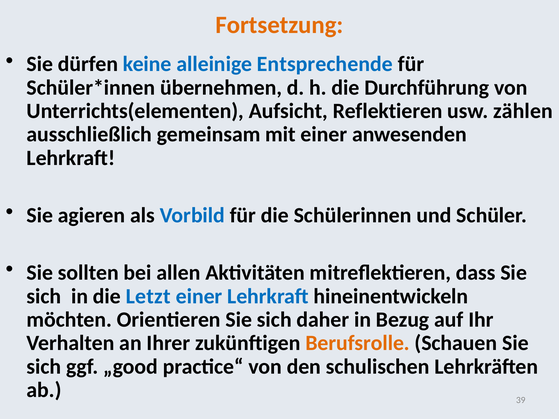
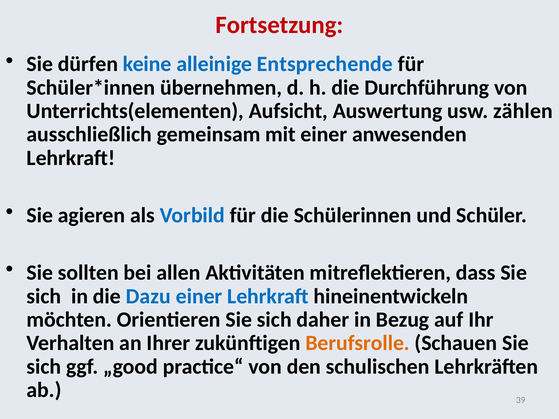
Fortsetzung colour: orange -> red (279, 25)
Reflektieren: Reflektieren -> Auswertung (388, 111)
Letzt: Letzt -> Dazu (148, 296)
